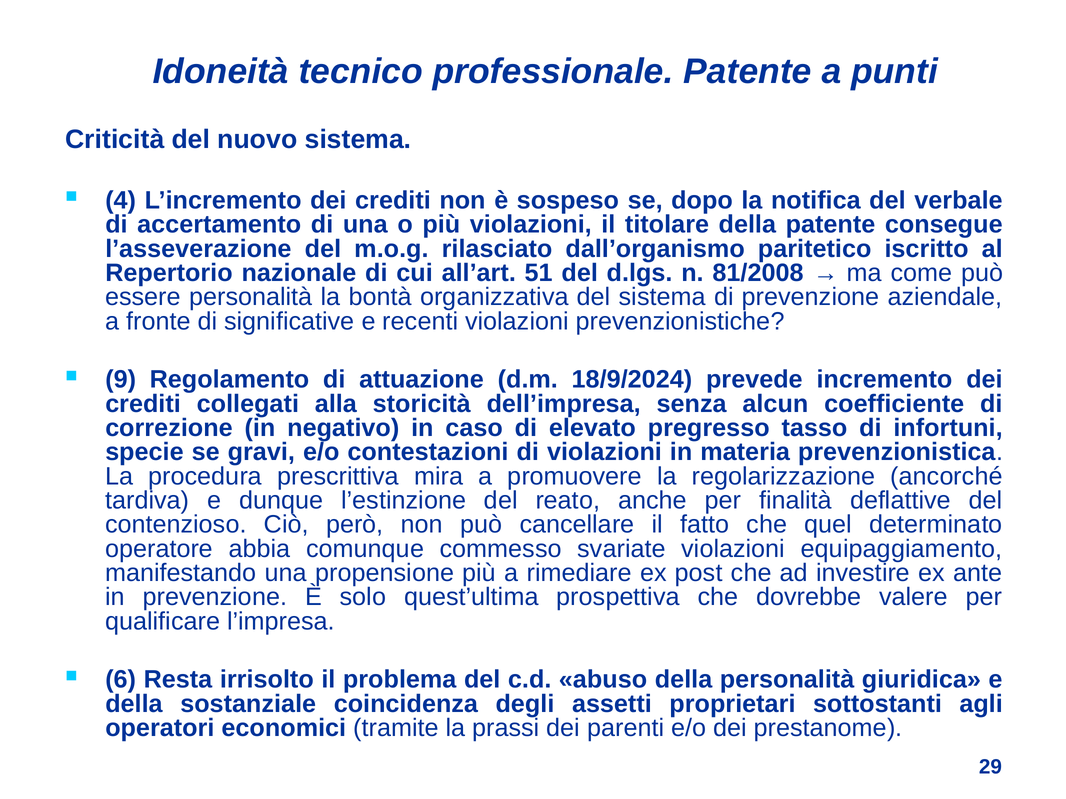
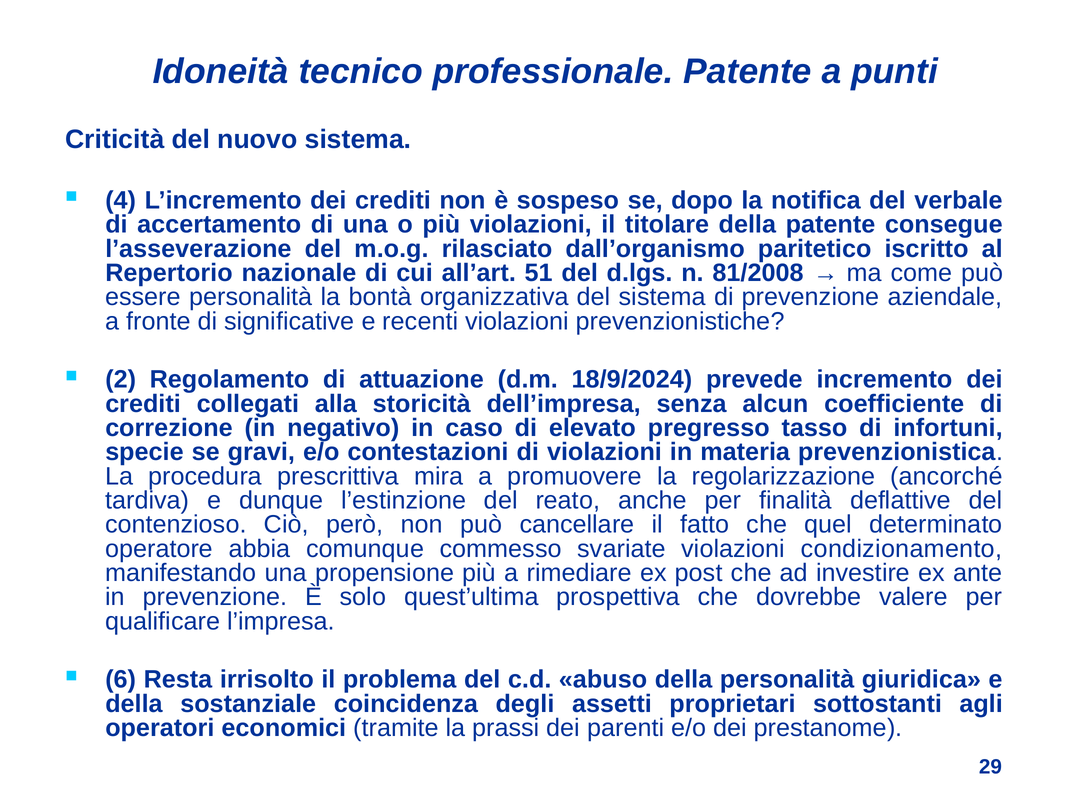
9: 9 -> 2 (121, 380)
equipaggiamento: equipaggiamento -> condizionamento (901, 549)
